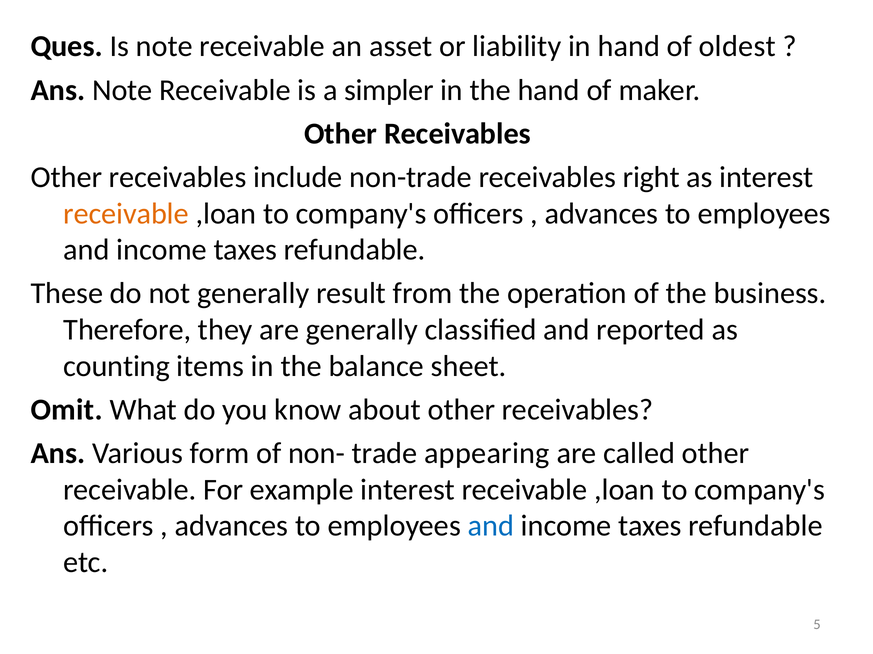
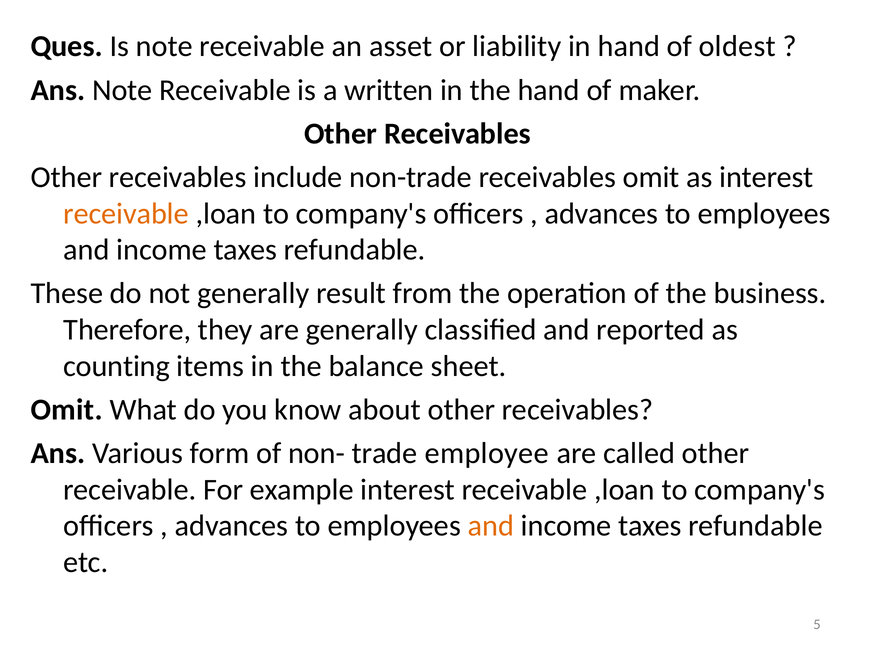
simpler: simpler -> written (389, 90)
receivables right: right -> omit (651, 177)
appearing: appearing -> employee (487, 454)
and colour: blue -> orange (491, 527)
